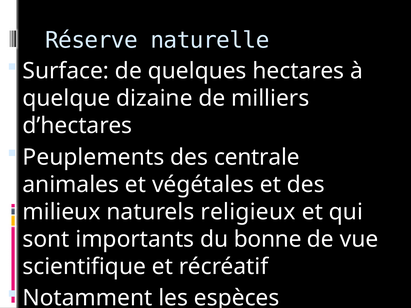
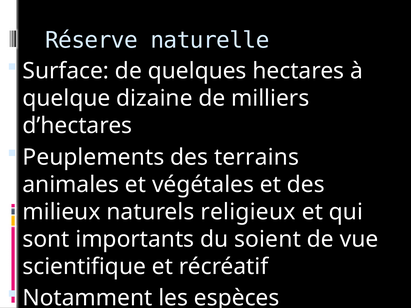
centrale: centrale -> terrains (257, 157)
bonne: bonne -> soient (268, 239)
